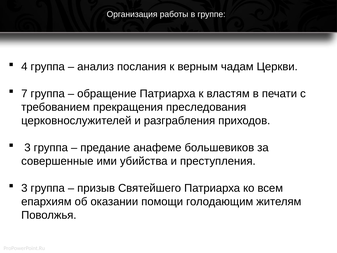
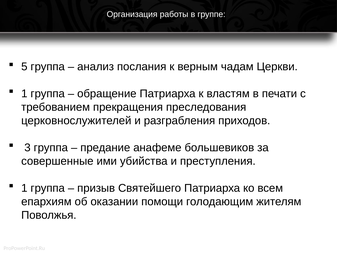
4: 4 -> 5 (24, 67)
7: 7 -> 1 (24, 94)
3: 3 -> 1 (24, 188)
